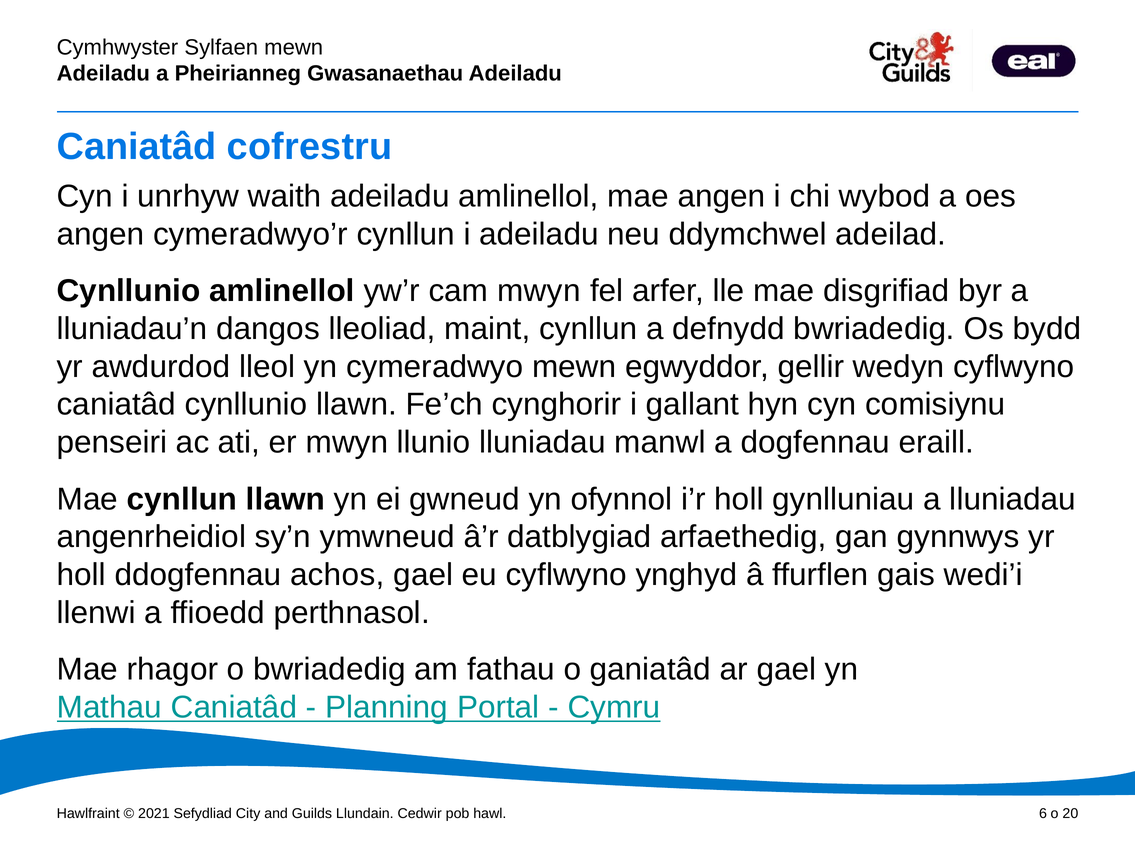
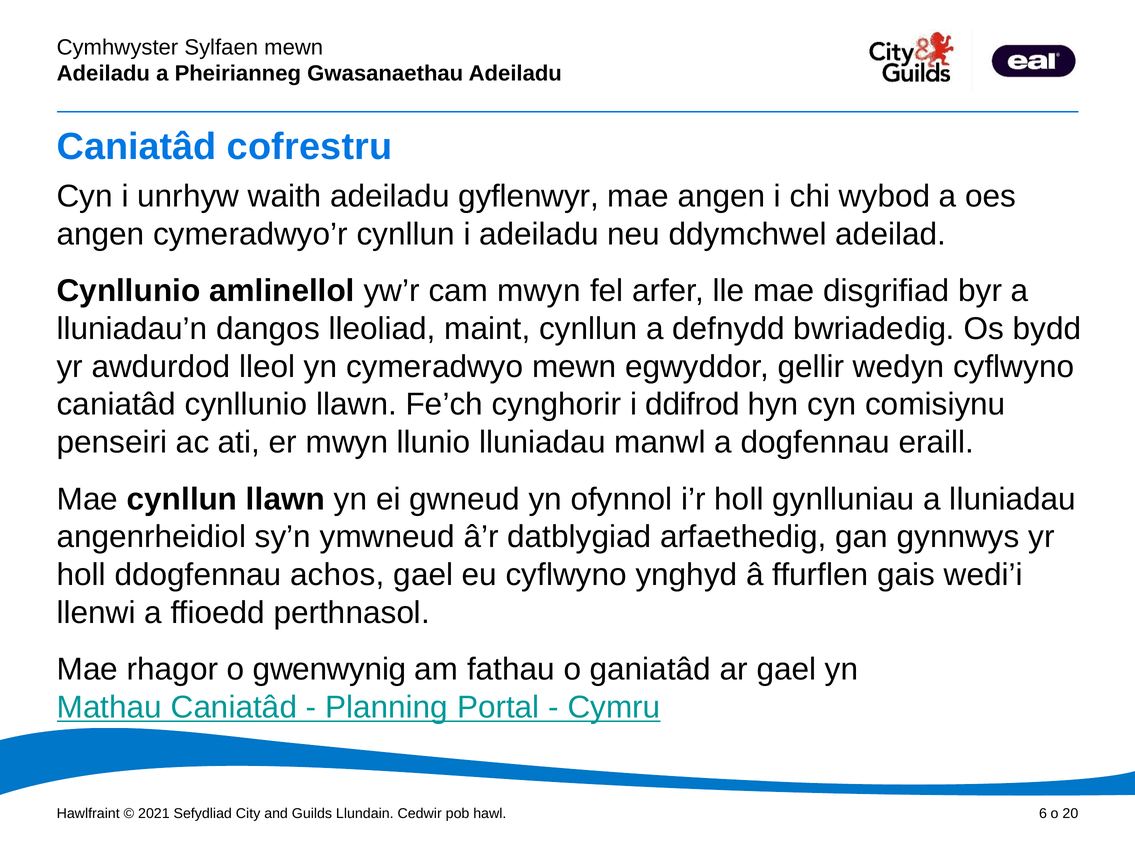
adeiladu amlinellol: amlinellol -> gyflenwyr (529, 196)
gallant: gallant -> ddifrod (693, 405)
o bwriadedig: bwriadedig -> gwenwynig (330, 670)
